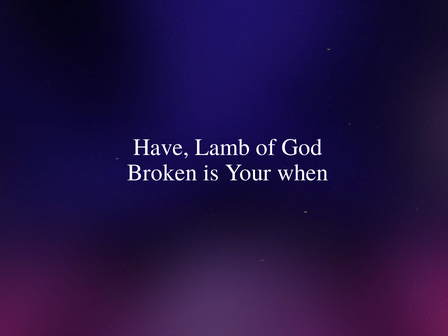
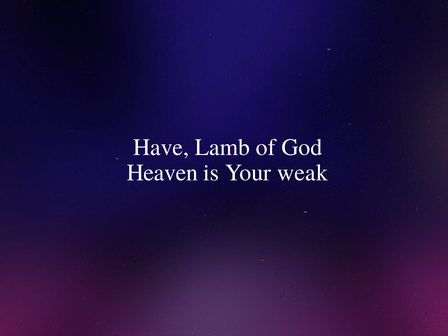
Broken: Broken -> Heaven (162, 173)
when: when -> weak (303, 173)
